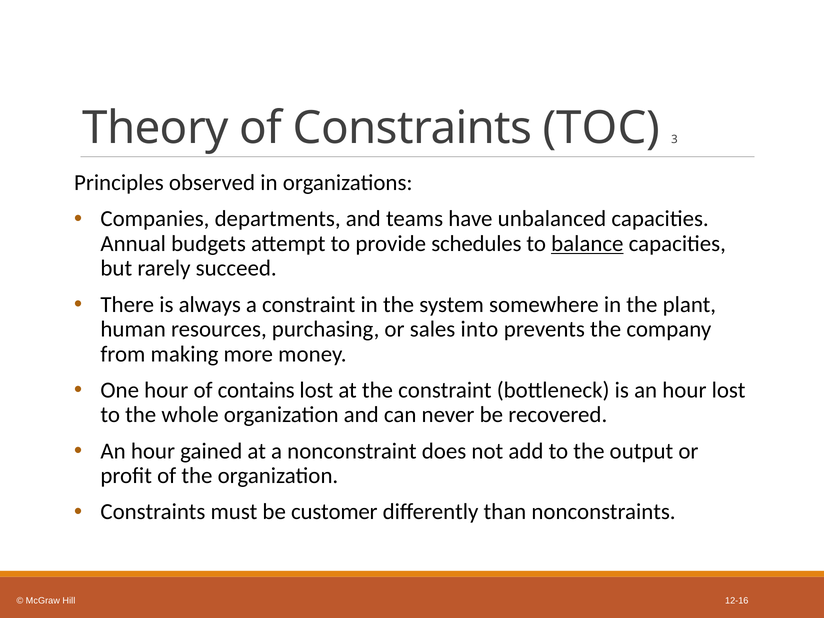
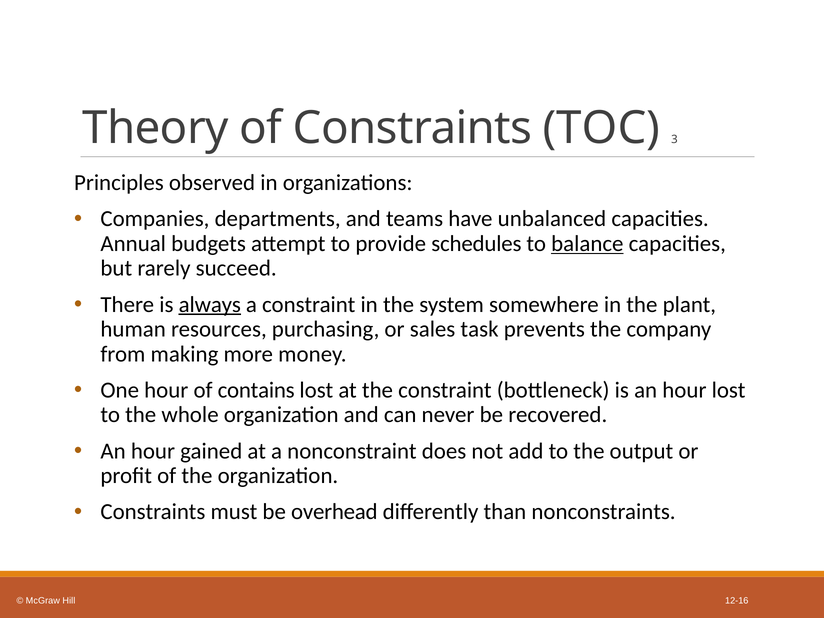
always underline: none -> present (210, 305)
into: into -> task (480, 329)
customer: customer -> overhead (334, 512)
